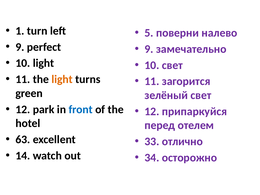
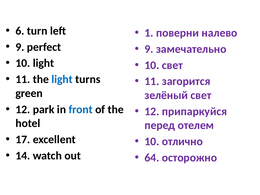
1: 1 -> 6 (20, 31)
5: 5 -> 1 (149, 33)
light colour: orange -> blue (62, 79)
63: 63 -> 17 (23, 140)
33: 33 -> 10 (152, 141)
34: 34 -> 64 (152, 158)
